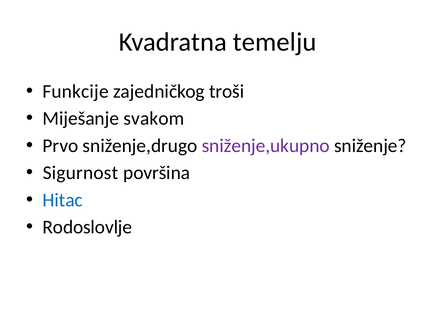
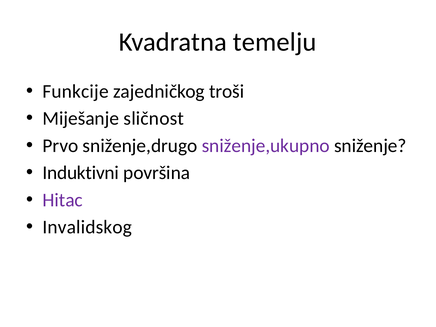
svakom: svakom -> sličnost (154, 119)
Sigurnost: Sigurnost -> Induktivni (81, 173)
Hitac colour: blue -> purple (63, 200)
Rodoslovlje: Rodoslovlje -> Invalidskog (87, 227)
